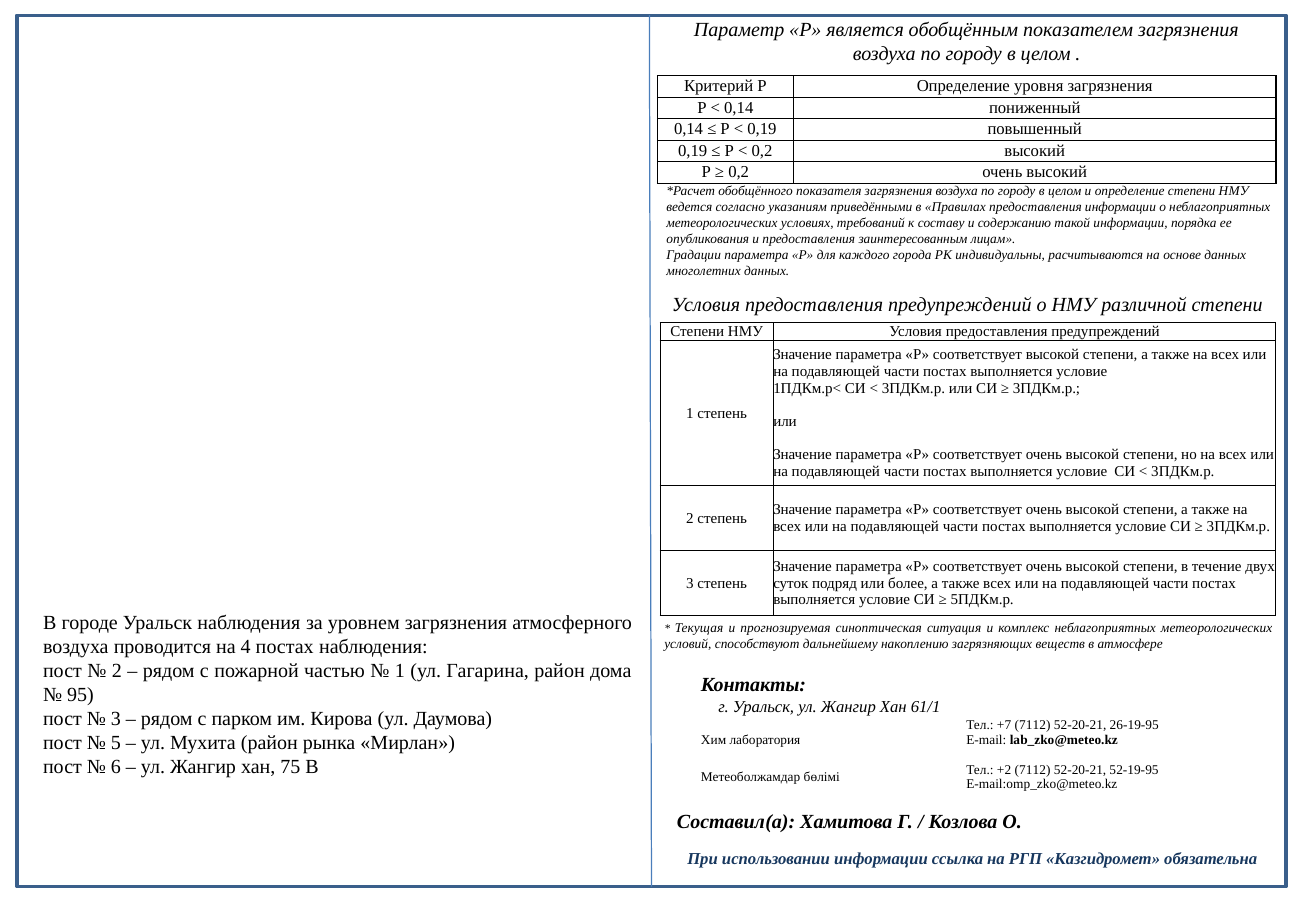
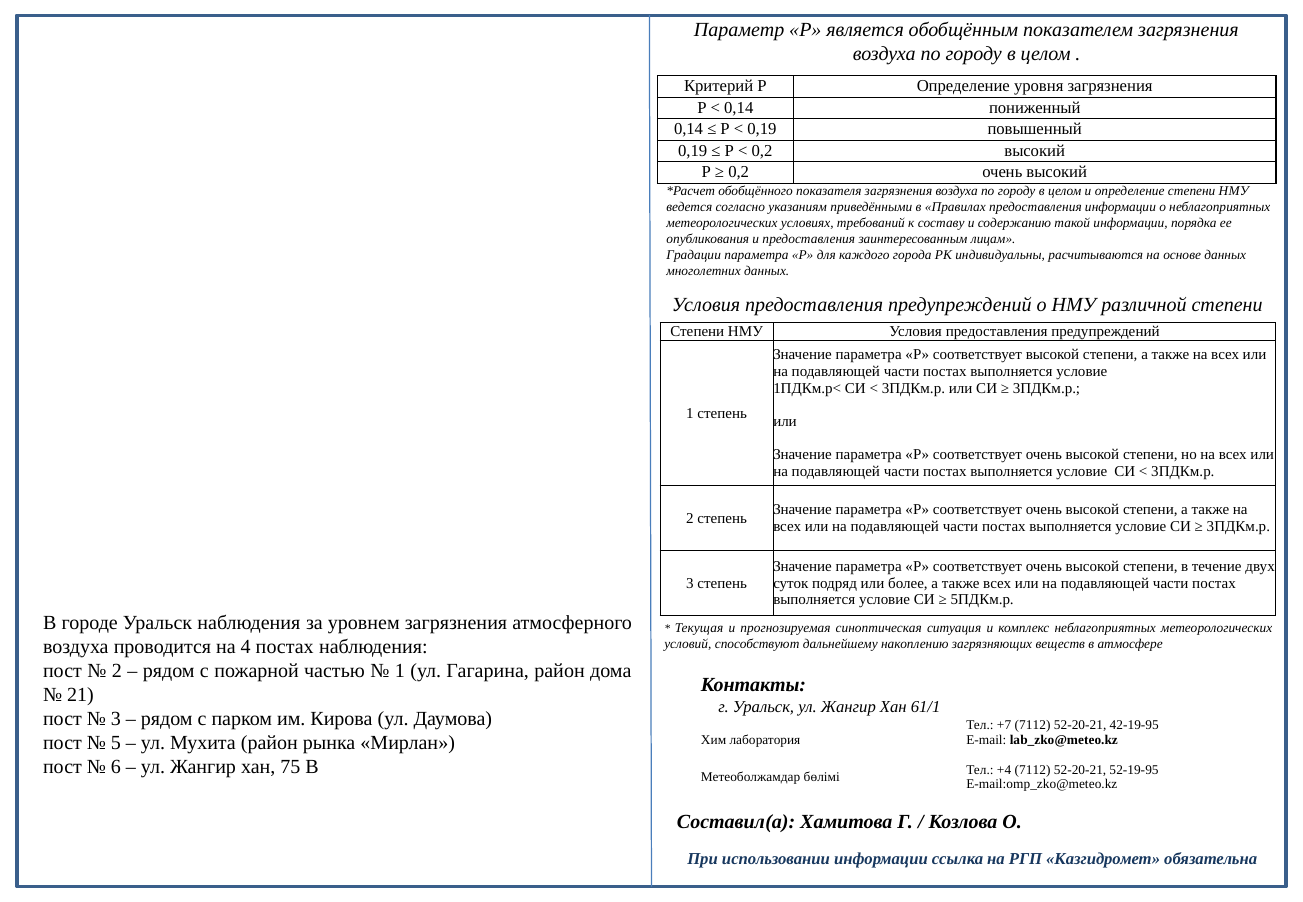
95: 95 -> 21 (80, 695)
26-19-95: 26-19-95 -> 42-19-95 (1134, 726)
+2: +2 -> +4 (1004, 770)
